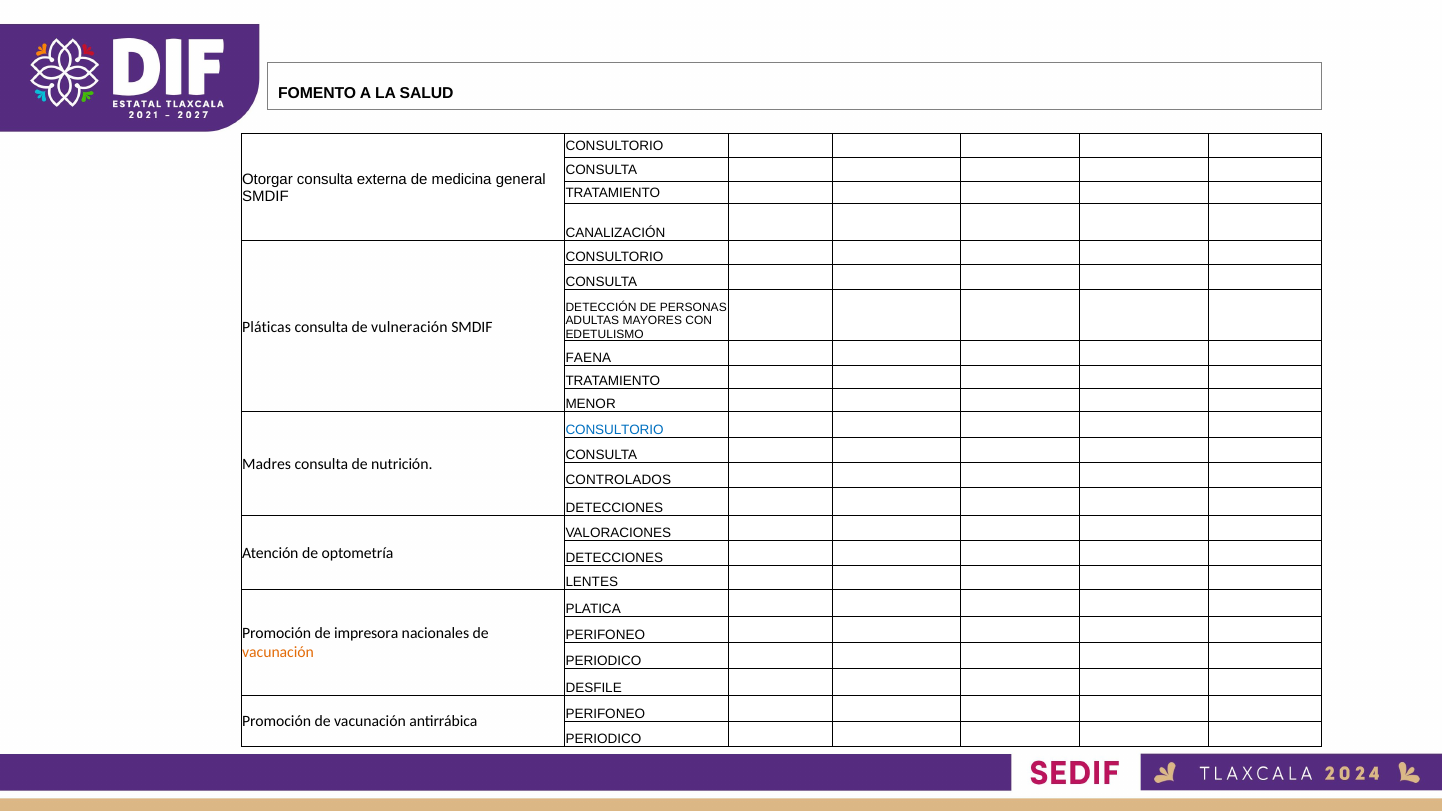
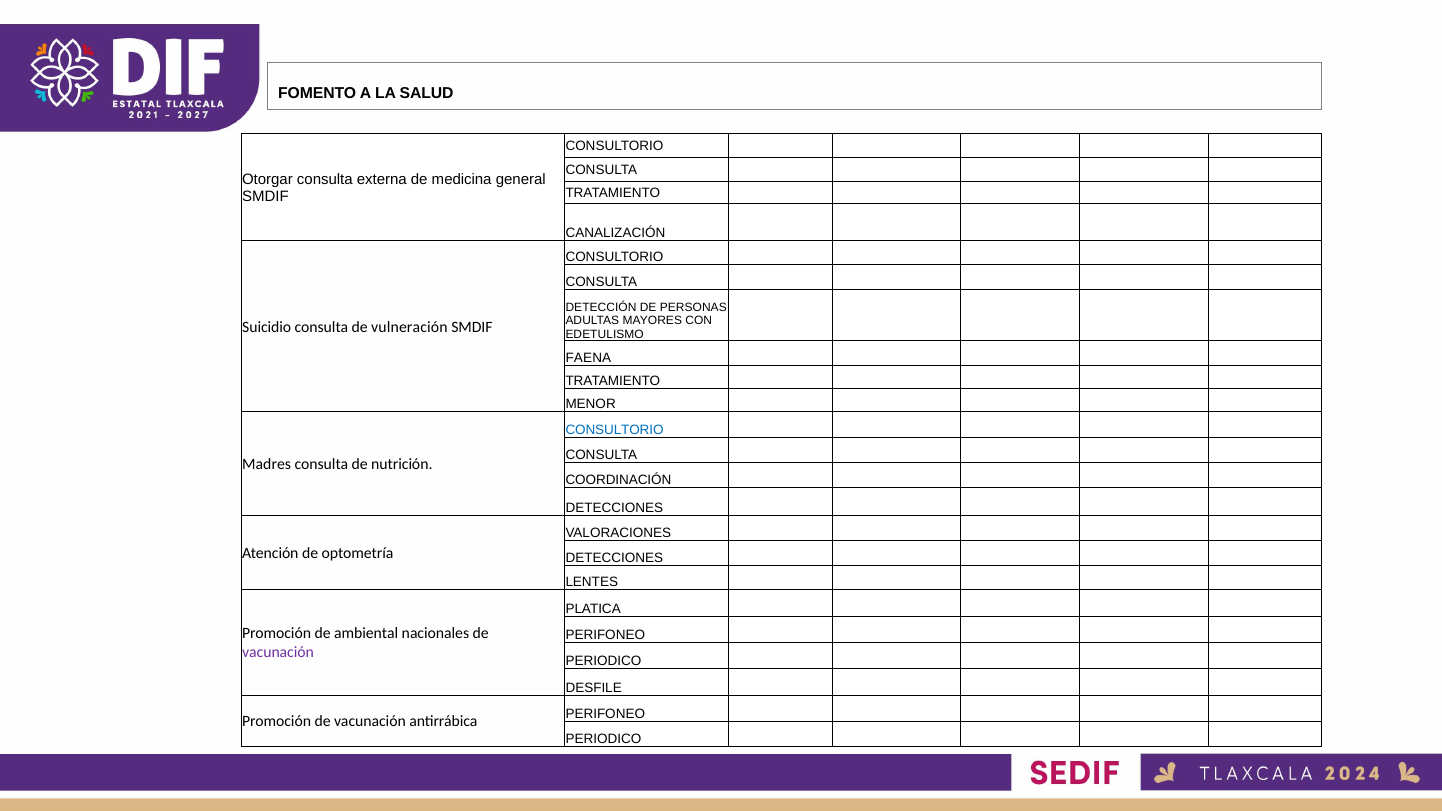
Pláticas: Pláticas -> Suicidio (267, 327)
CONTROLADOS: CONTROLADOS -> COORDINACIÓN (618, 480)
impresora: impresora -> ambiental (366, 634)
vacunación colour: orange -> purple (278, 653)
